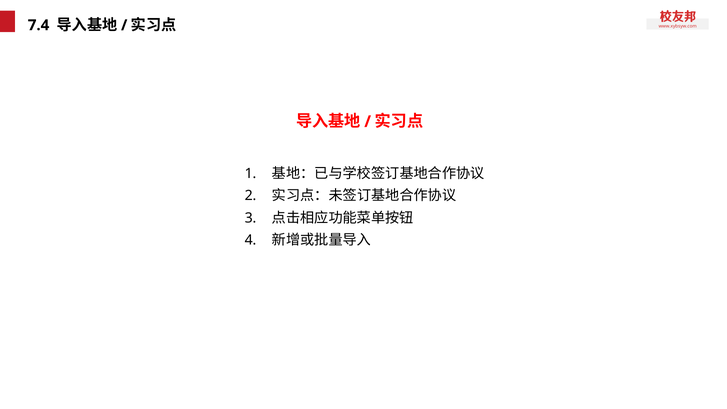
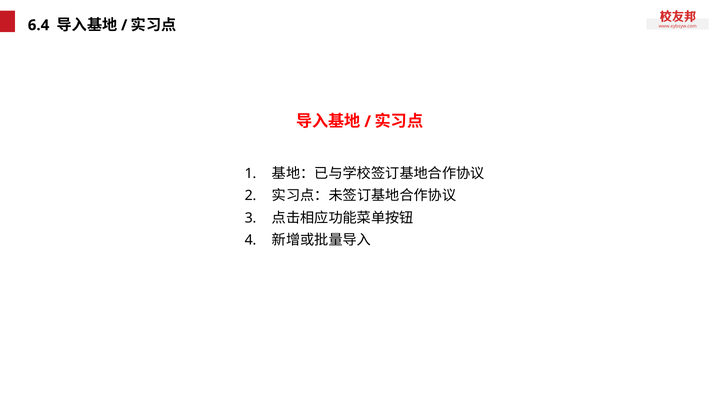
7.4: 7.4 -> 6.4 (39, 25)
